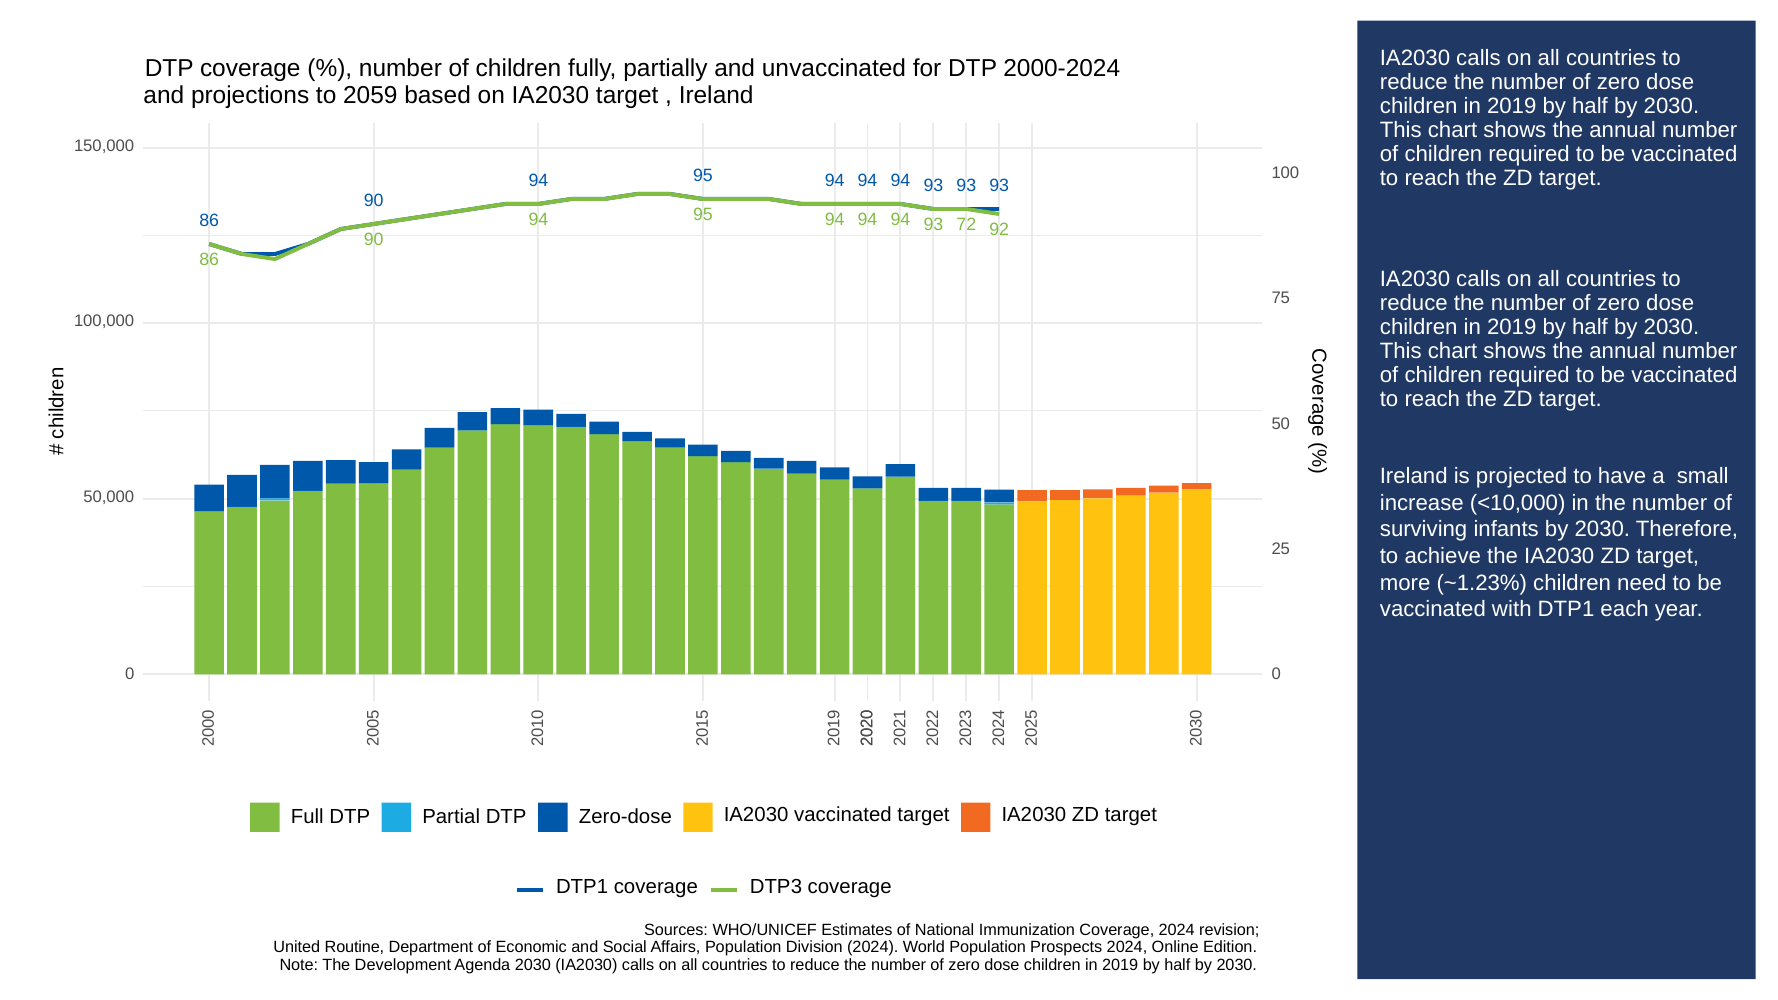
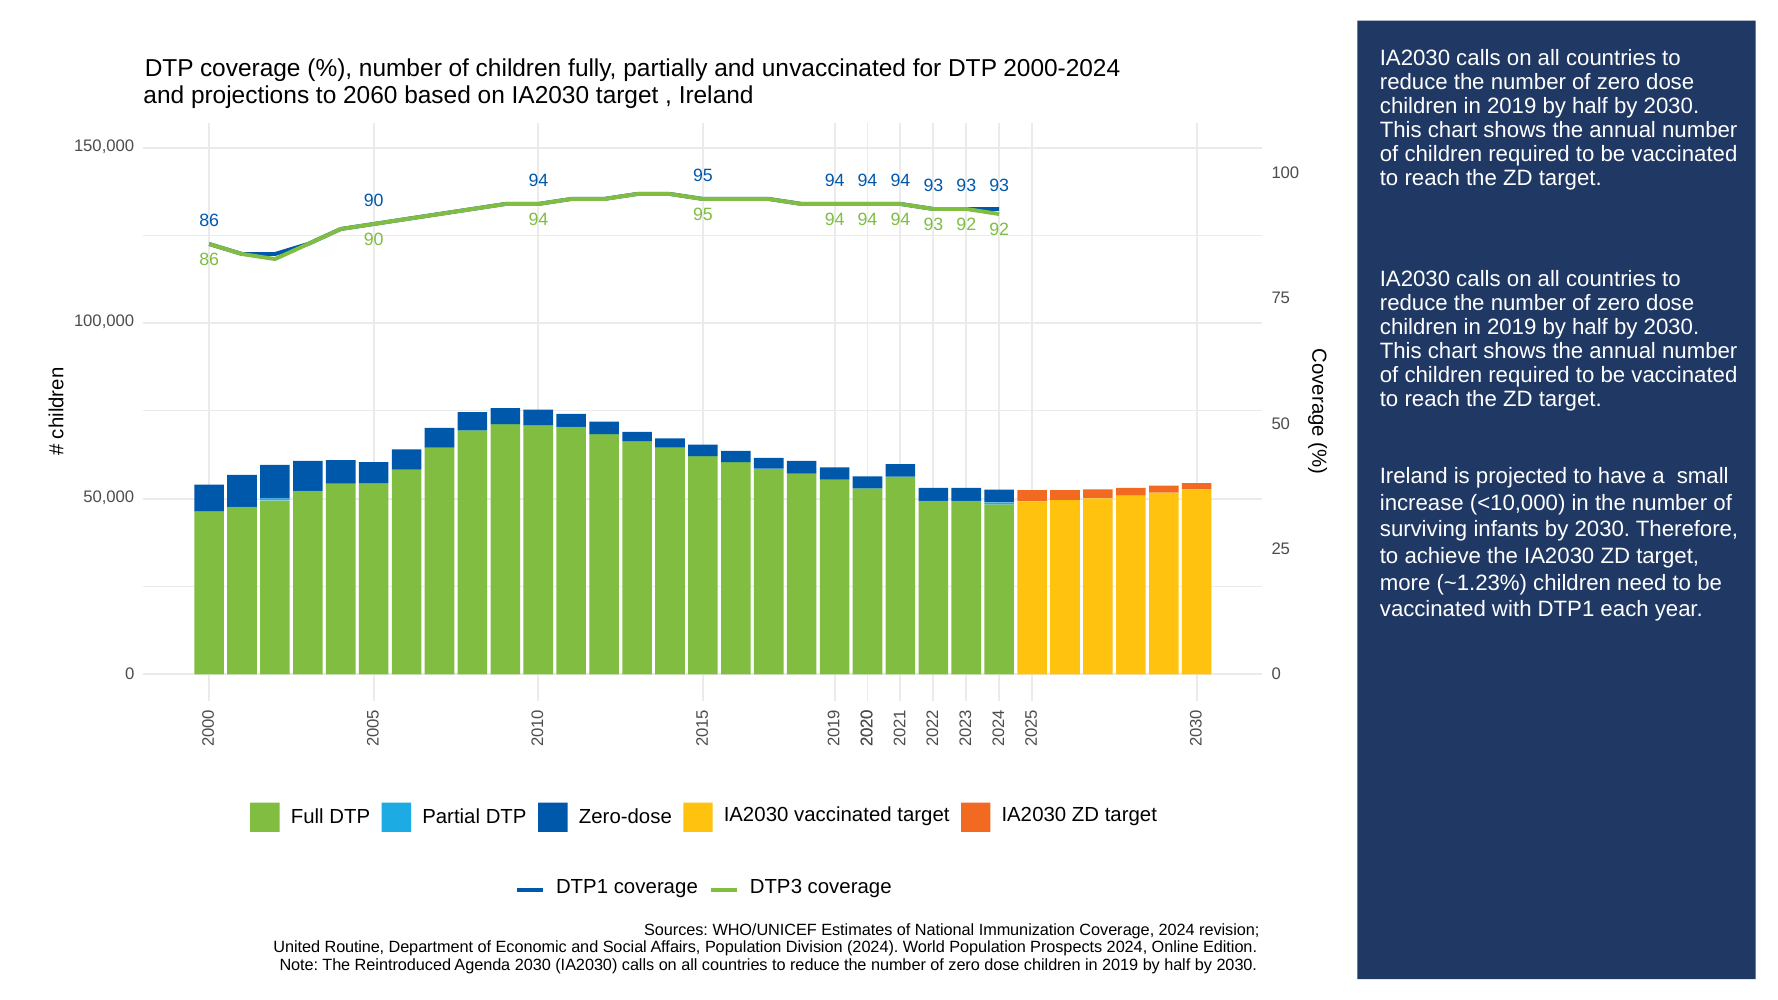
2059: 2059 -> 2060 (370, 95)
93 72: 72 -> 92 (966, 225)
Development: Development -> Reintroduced (403, 965)
